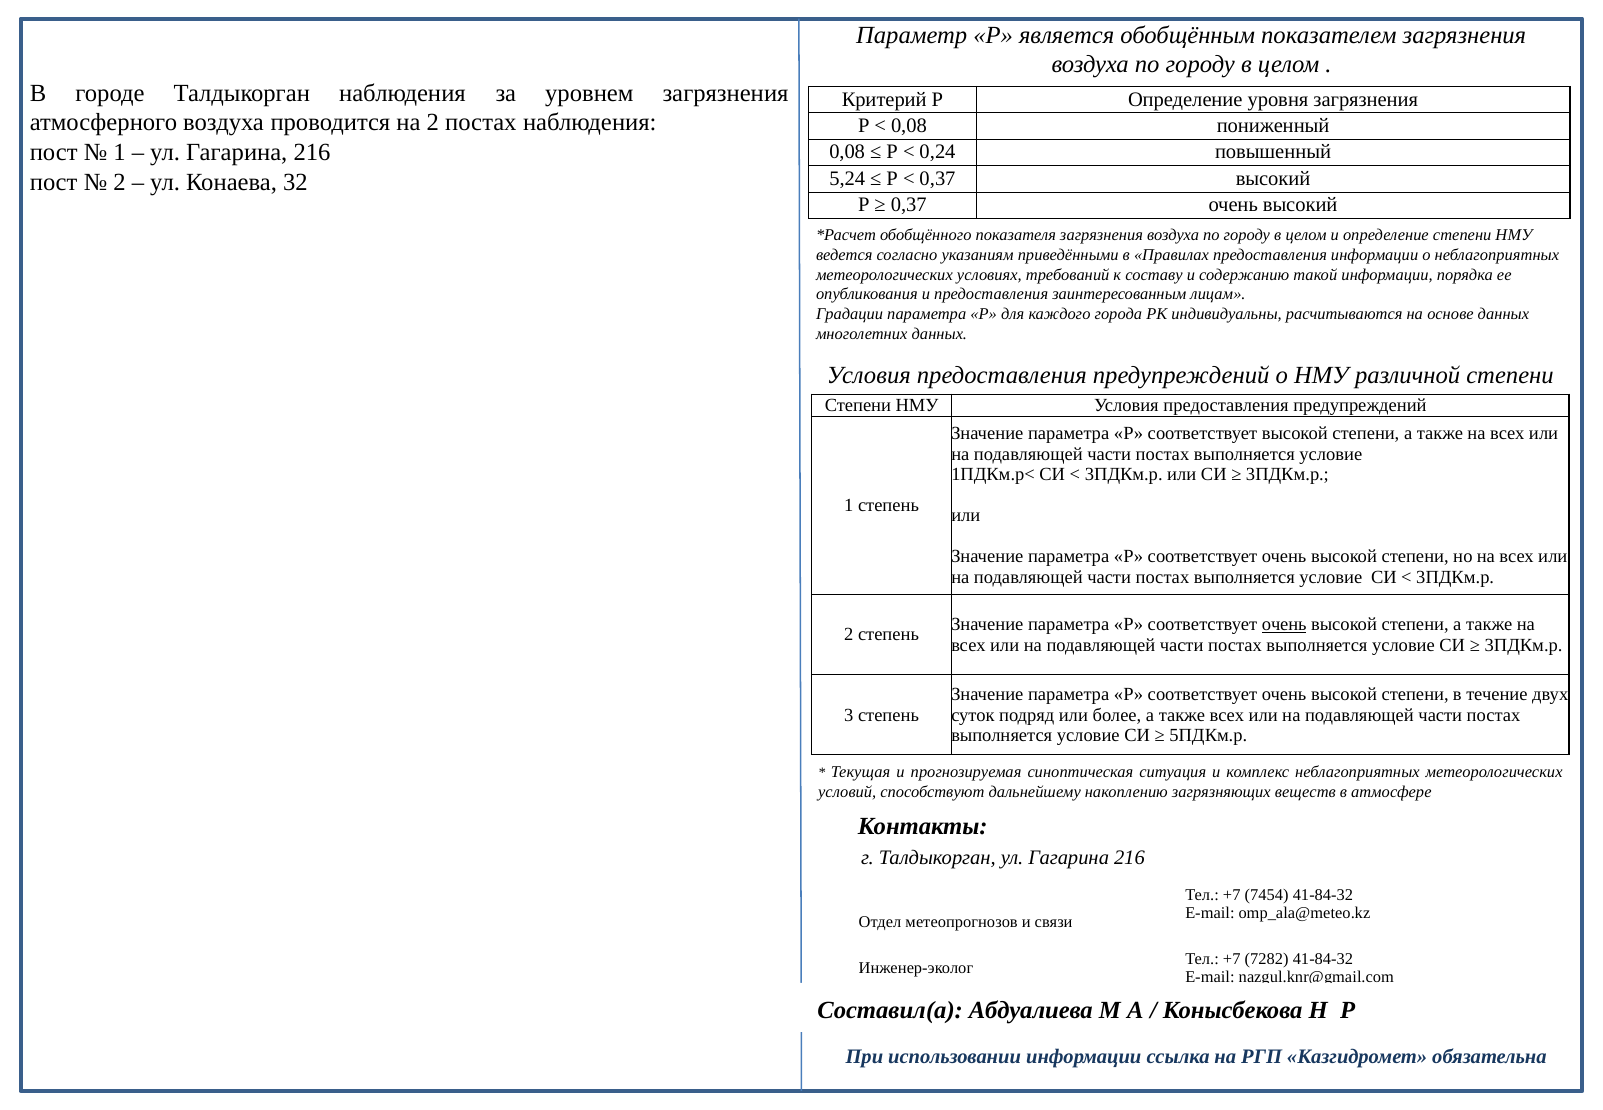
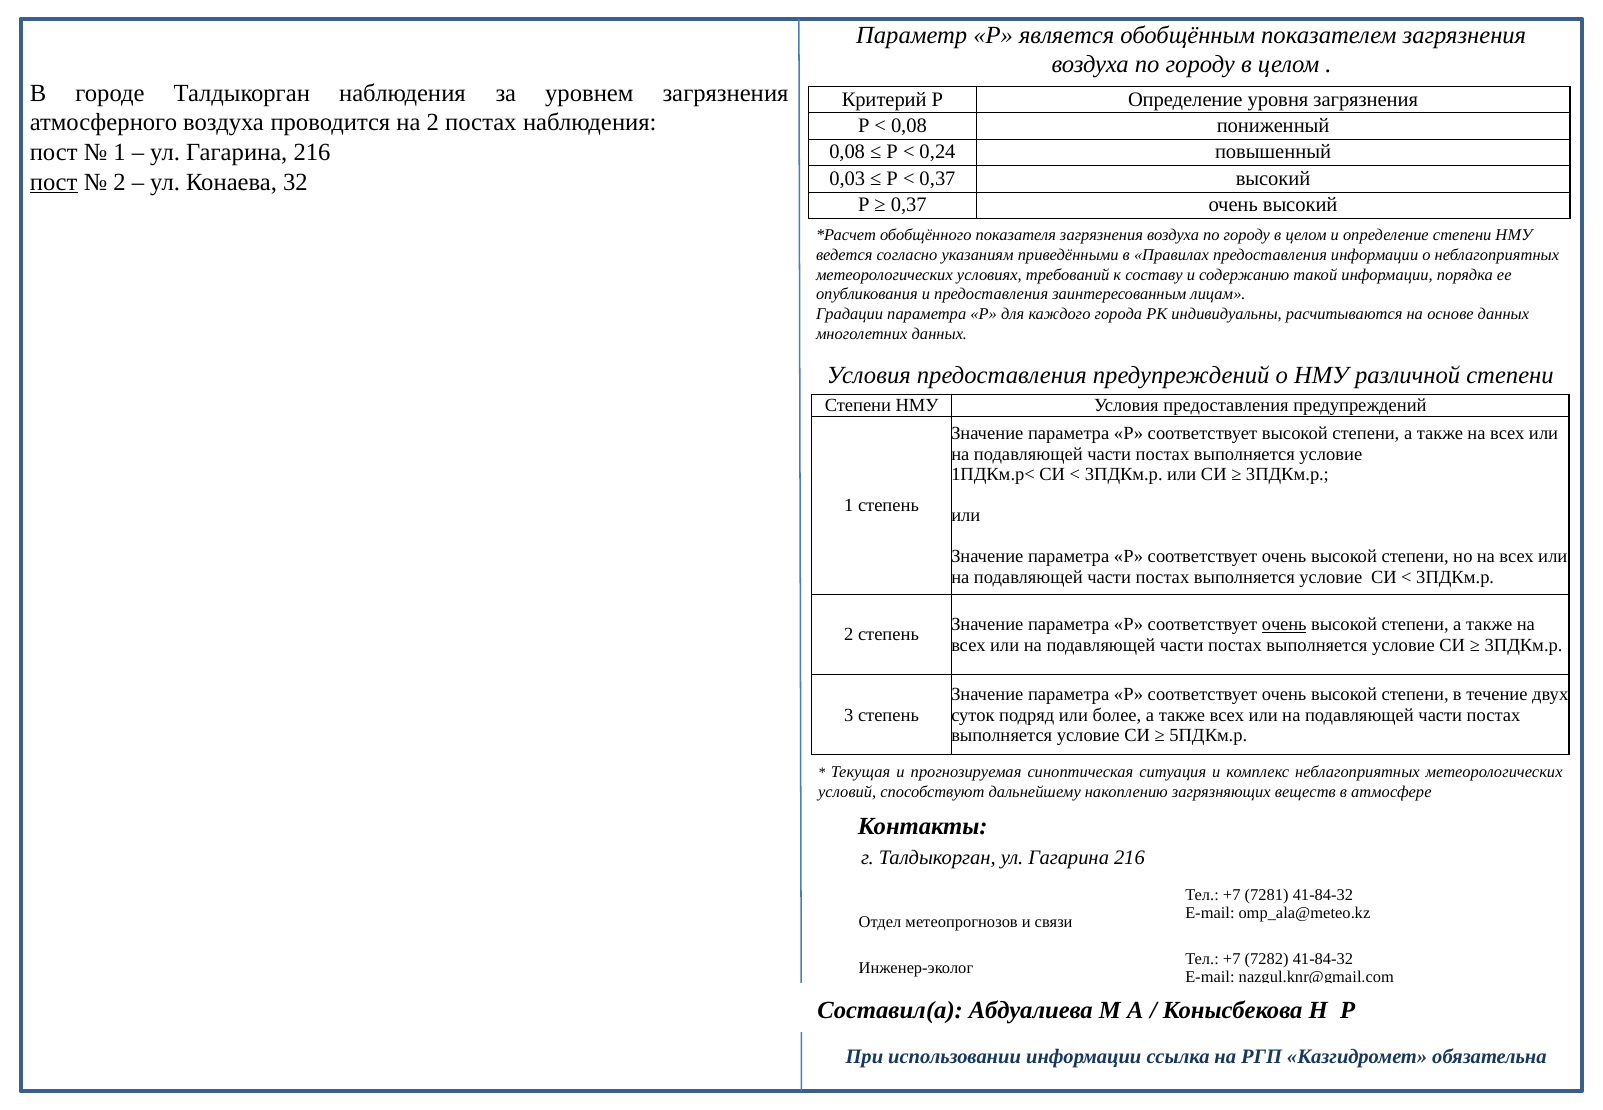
5,24: 5,24 -> 0,03 (847, 179)
пост underline: none -> present (54, 182)
7454: 7454 -> 7281 (1267, 895)
